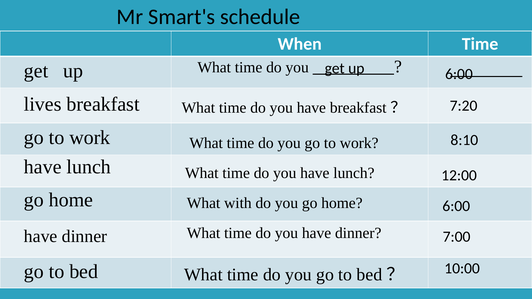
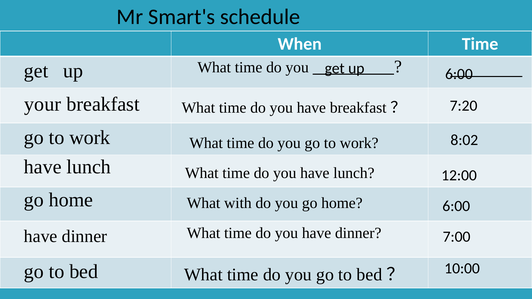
lives: lives -> your (43, 104)
8:10: 8:10 -> 8:02 (464, 140)
